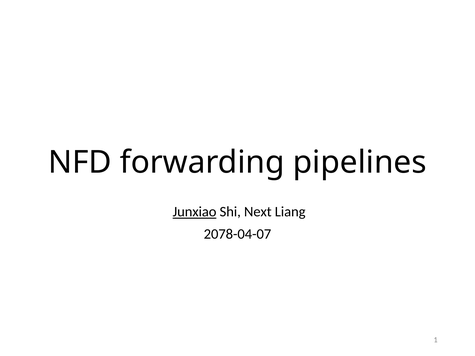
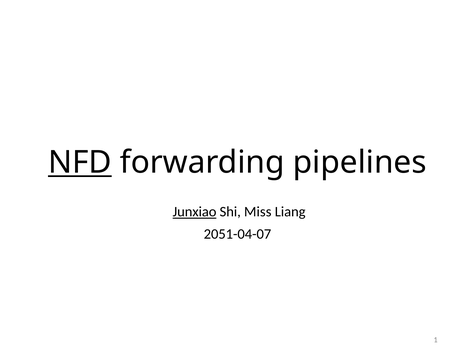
NFD underline: none -> present (80, 163)
Next: Next -> Miss (258, 212)
2078-04-07: 2078-04-07 -> 2051-04-07 (237, 234)
